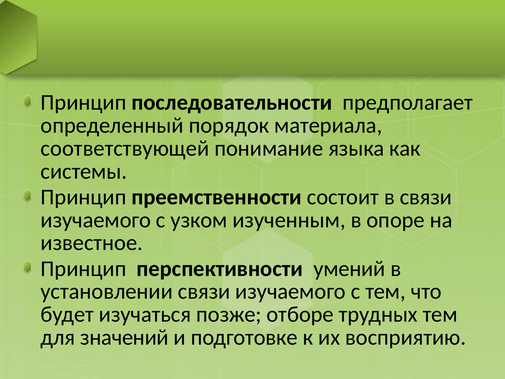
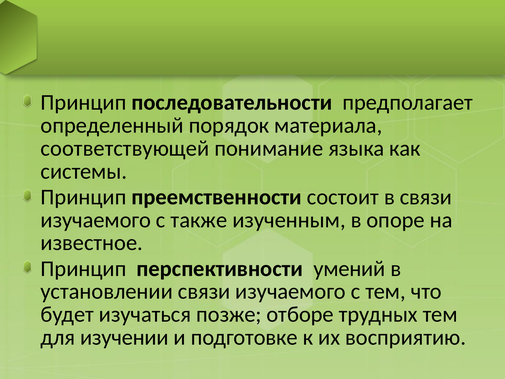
узком: узком -> также (199, 220)
значений: значений -> изучении (124, 337)
